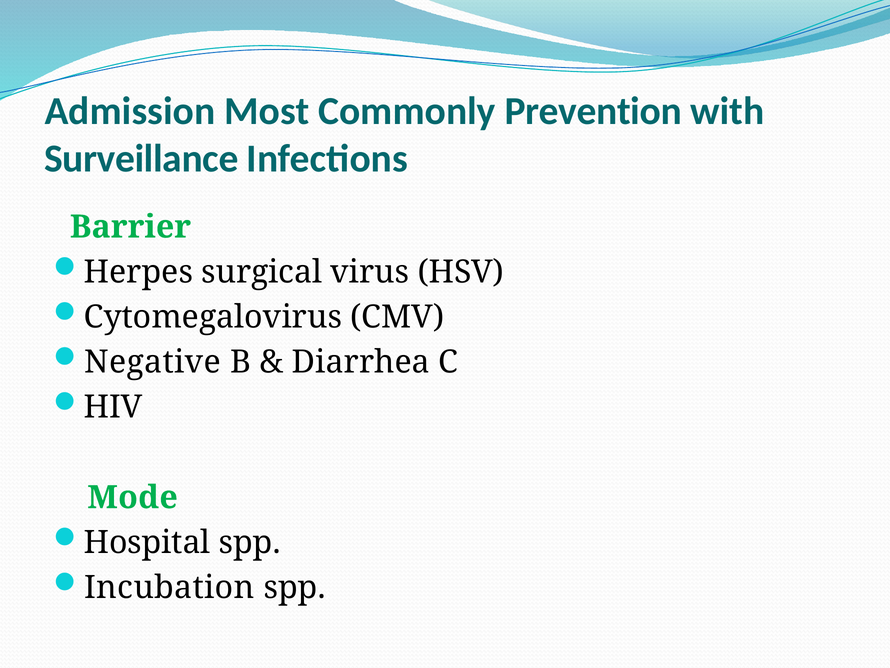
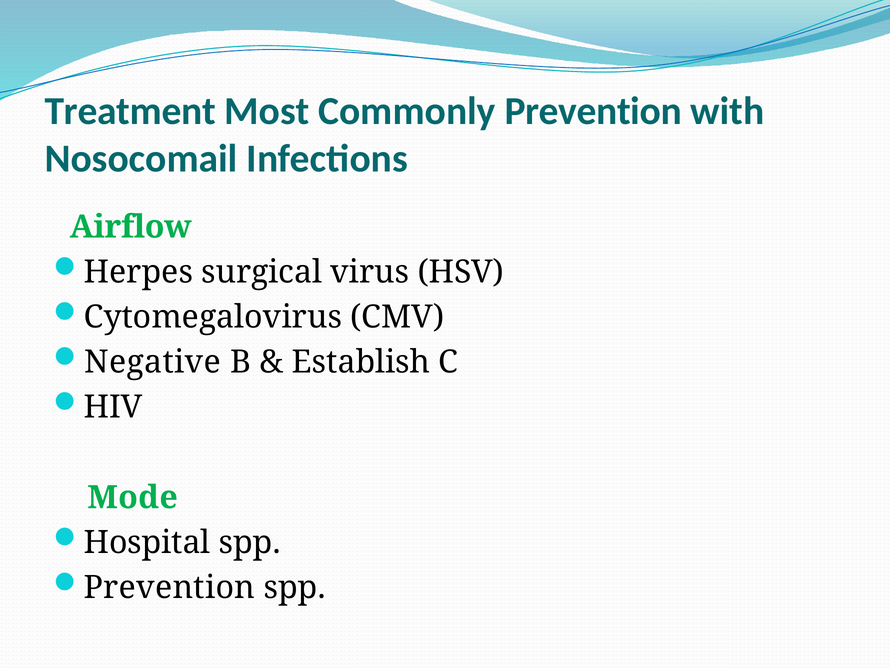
Admission: Admission -> Treatment (130, 111)
Surveillance: Surveillance -> Nosocomail (141, 159)
Barrier: Barrier -> Airflow (131, 227)
Diarrhea: Diarrhea -> Establish (361, 362)
Incubation: Incubation -> Prevention (169, 587)
